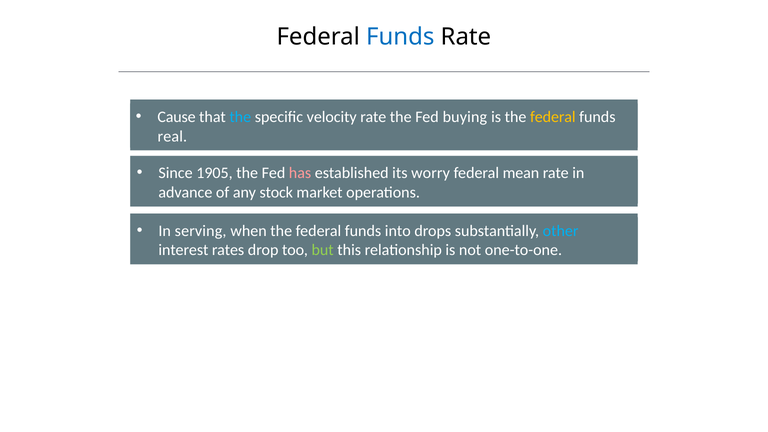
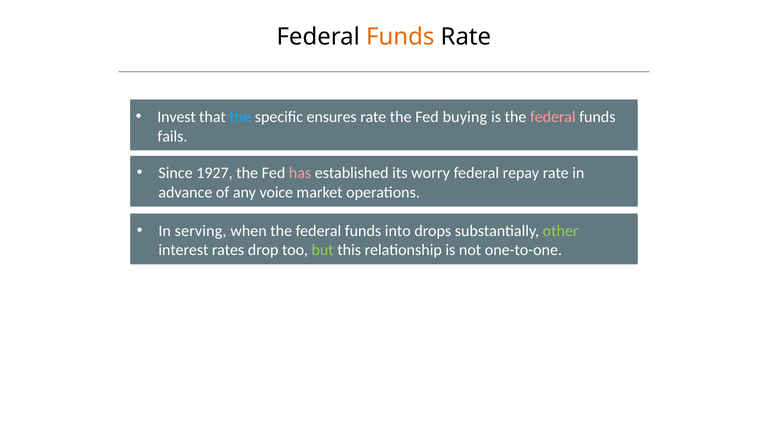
Funds colour: blue -> orange (400, 37)
Cause: Cause -> Invest (177, 117)
velocity: velocity -> ensures (332, 117)
federal colour: yellow -> pink (553, 117)
real: real -> fails (172, 136)
1905: 1905 -> 1927 (214, 173)
mean: mean -> repay (521, 173)
stock: stock -> voice (276, 192)
other colour: light blue -> light green (561, 231)
